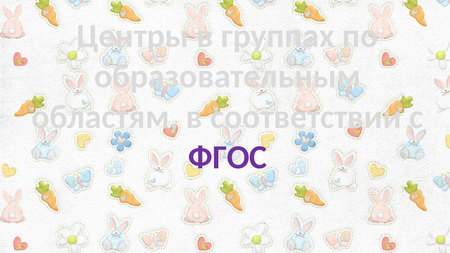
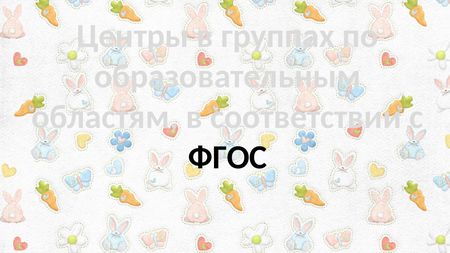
ФГОС colour: purple -> black (228, 157)
